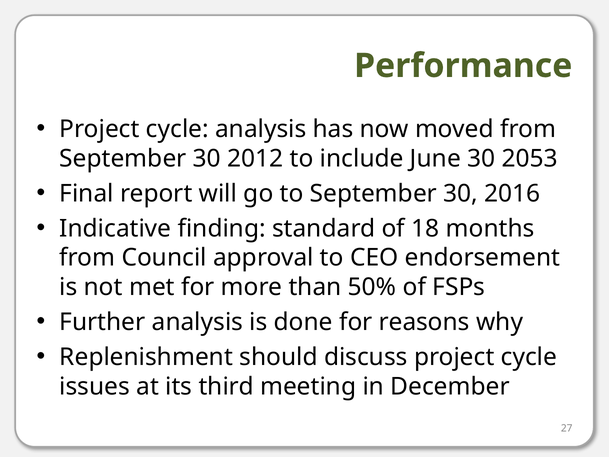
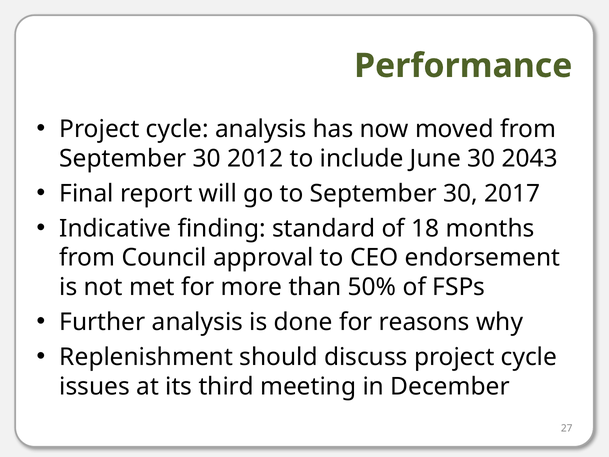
2053: 2053 -> 2043 (530, 159)
2016: 2016 -> 2017 (512, 193)
